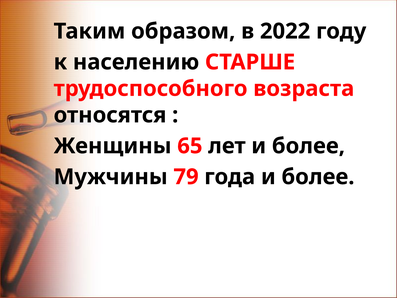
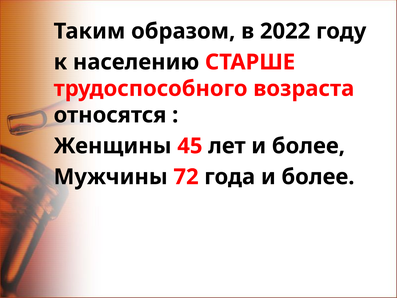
65: 65 -> 45 (190, 146)
79: 79 -> 72 (186, 177)
